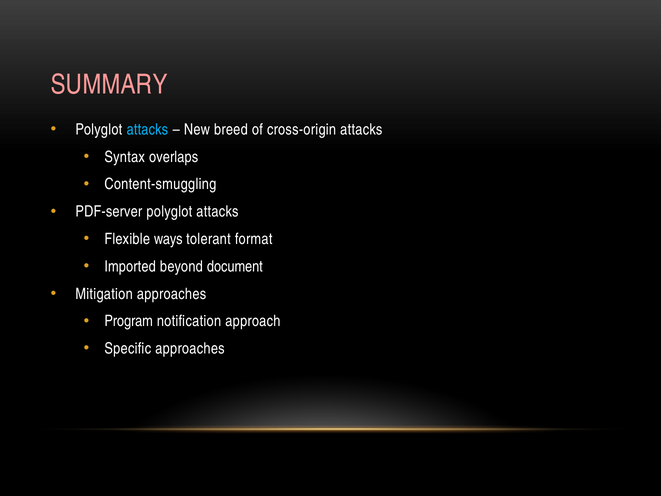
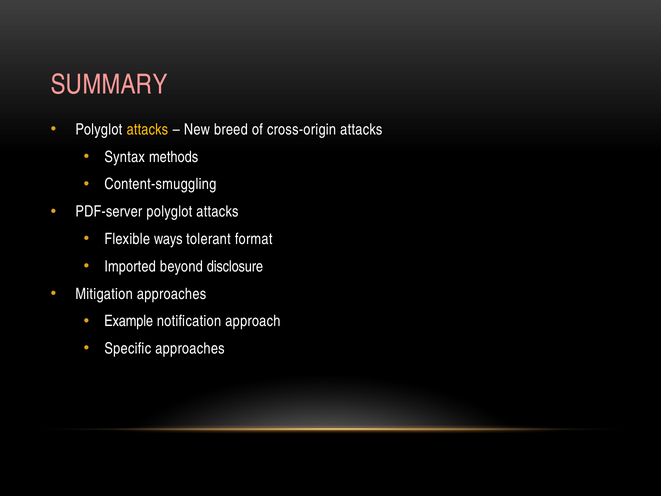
attacks colour: light blue -> yellow (147, 129)
overlaps: overlaps -> methods (174, 157)
document: document -> disclosure (235, 266)
Program: Program -> Example (129, 321)
